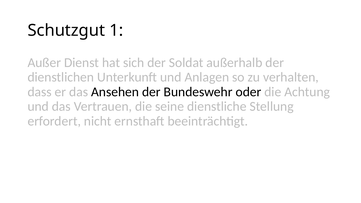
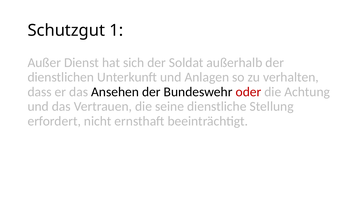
oder colour: black -> red (248, 92)
